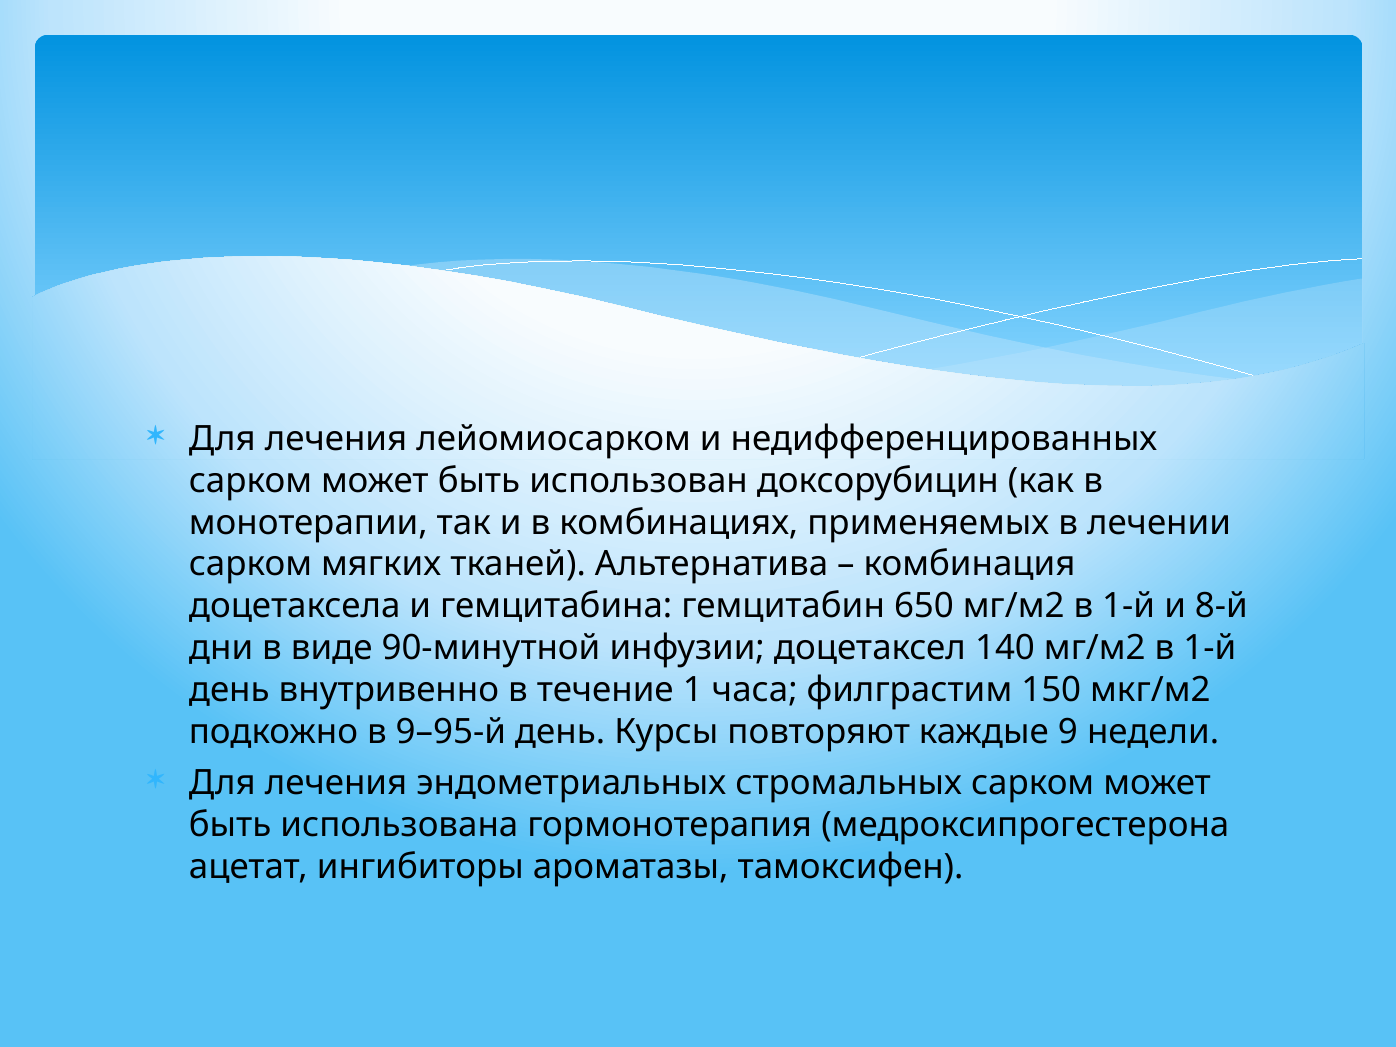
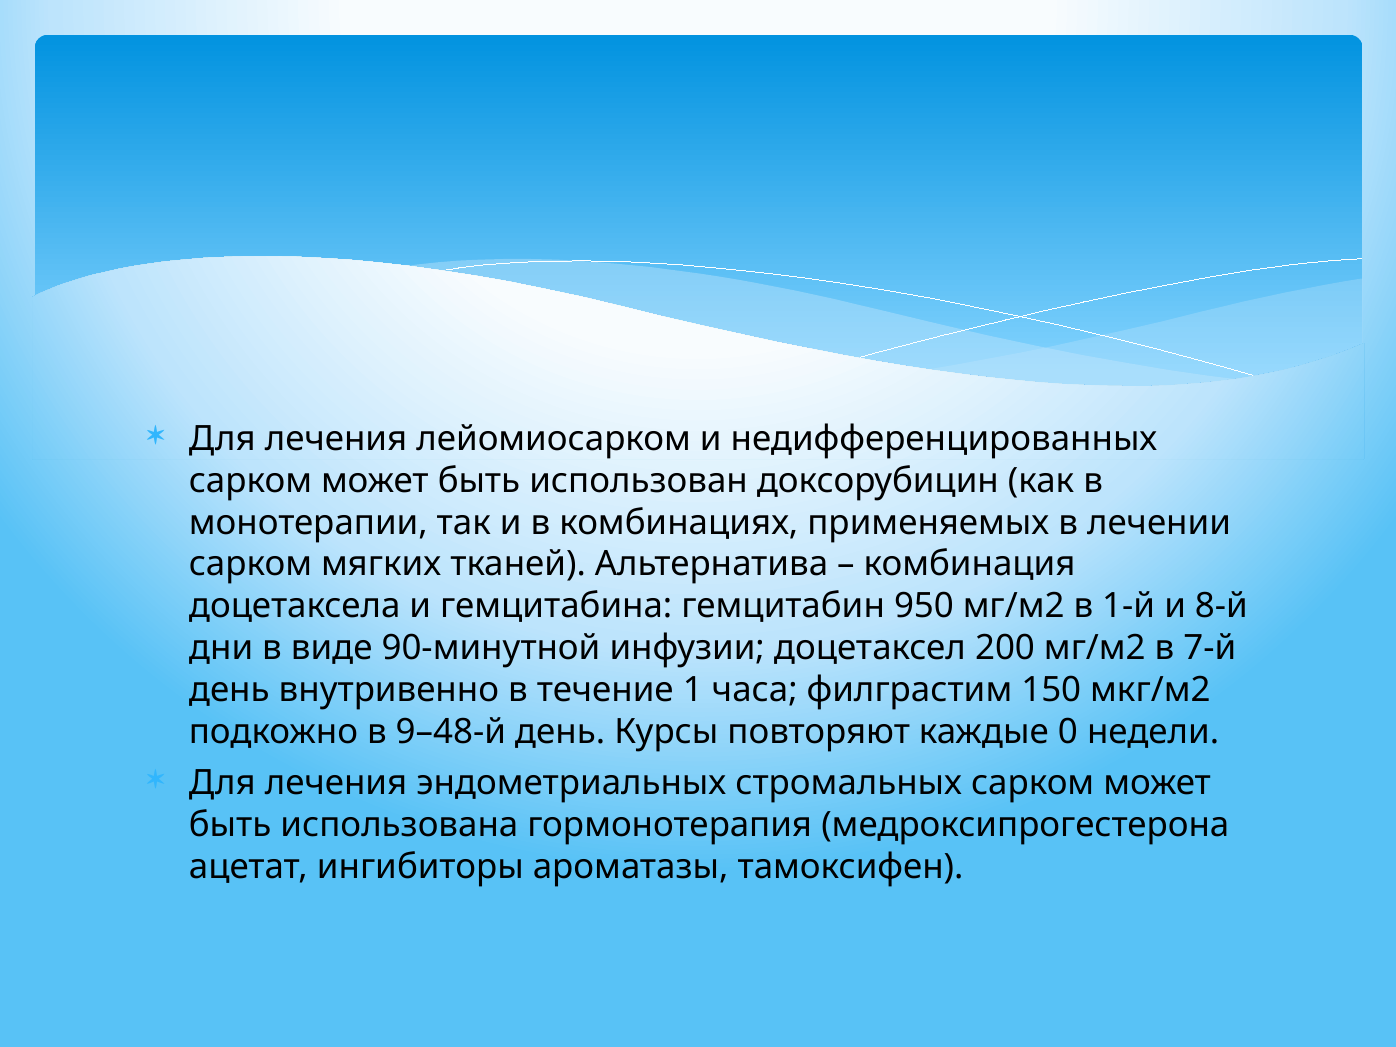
650: 650 -> 950 (924, 606)
140: 140 -> 200 (1005, 648)
1-й: 1-й -> 7-й (1210, 648)
9–95-й: 9–95-й -> 9–48-й (451, 732)
9: 9 -> 0 (1068, 732)
